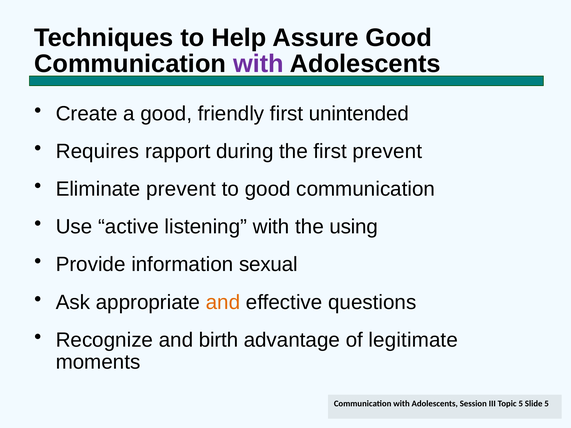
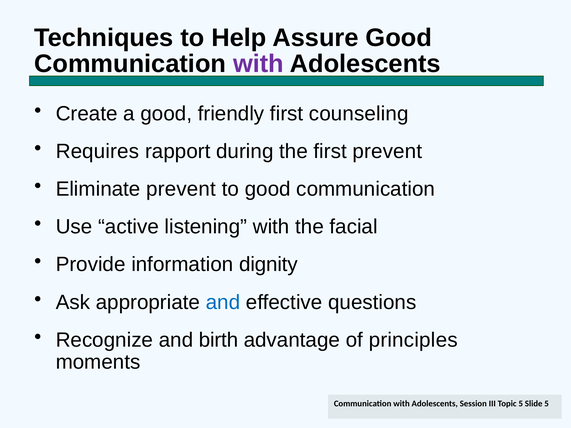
unintended: unintended -> counseling (359, 114)
using: using -> facial (354, 227)
sexual: sexual -> dignity (268, 265)
and colour: orange -> blue (223, 302)
legitimate: legitimate -> principles (413, 340)
